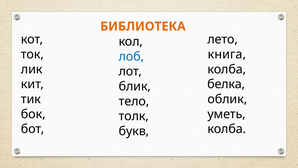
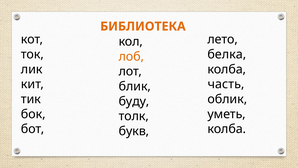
книга: книга -> белка (227, 54)
лоб colour: blue -> orange (131, 56)
белка: белка -> часть (226, 84)
тело: тело -> буду (134, 101)
